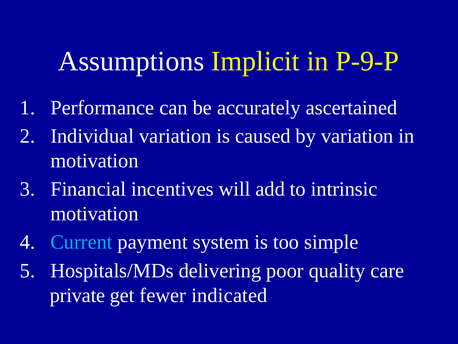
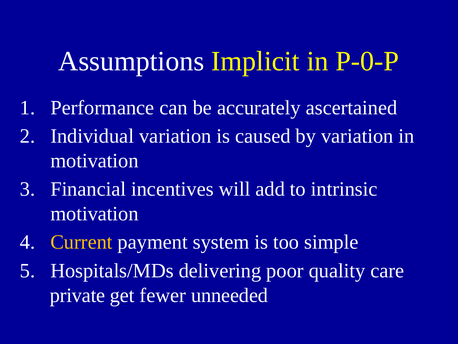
P-9-P: P-9-P -> P-0-P (367, 61)
Current colour: light blue -> yellow (81, 242)
indicated: indicated -> unneeded (230, 295)
